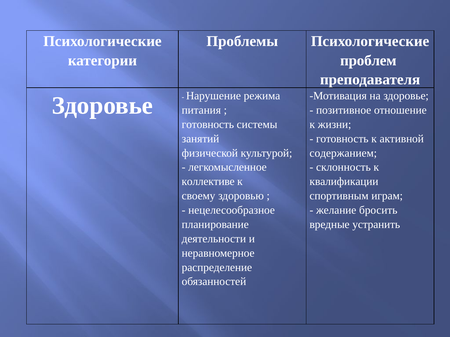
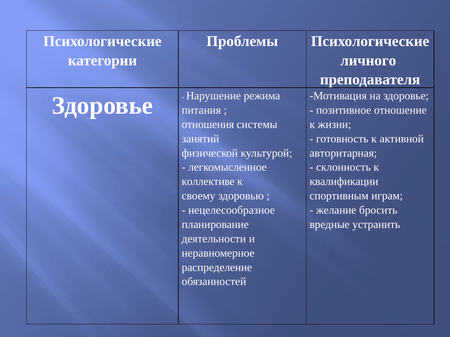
проблем: проблем -> личного (368, 60)
готовность: готовность -> отношения (208, 125)
содержанием: содержанием -> авторитарная (343, 153)
